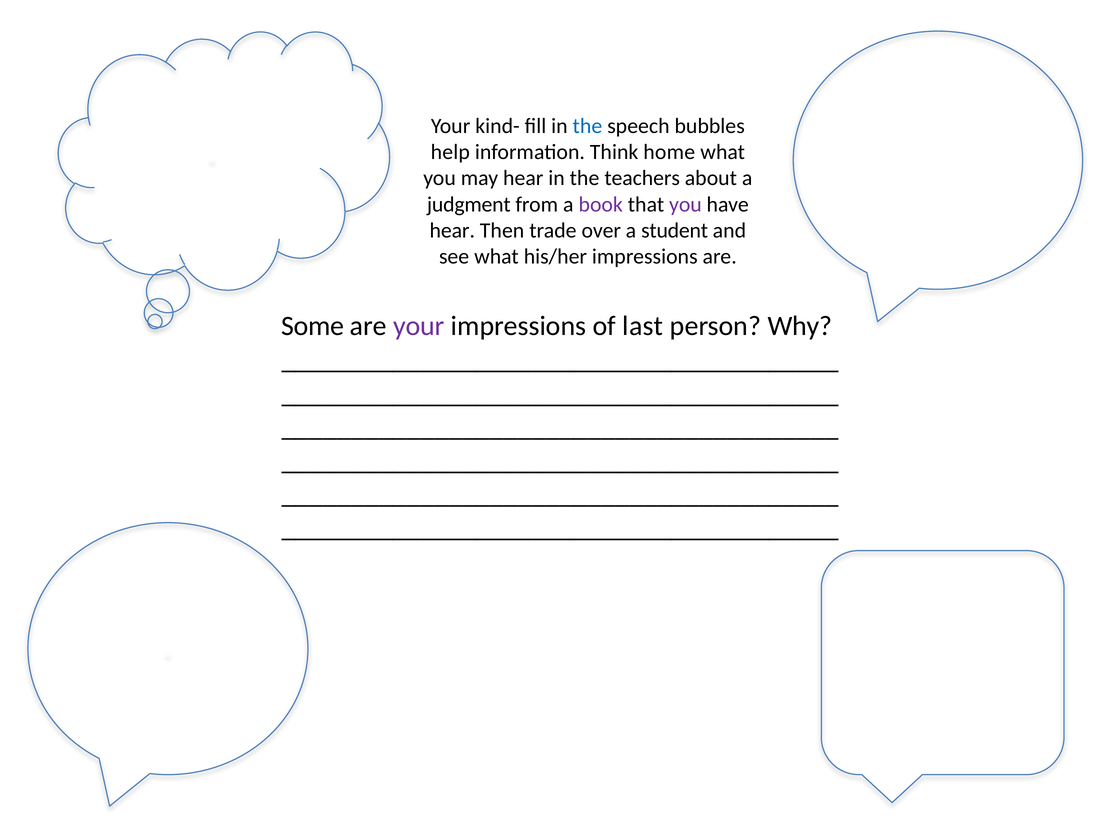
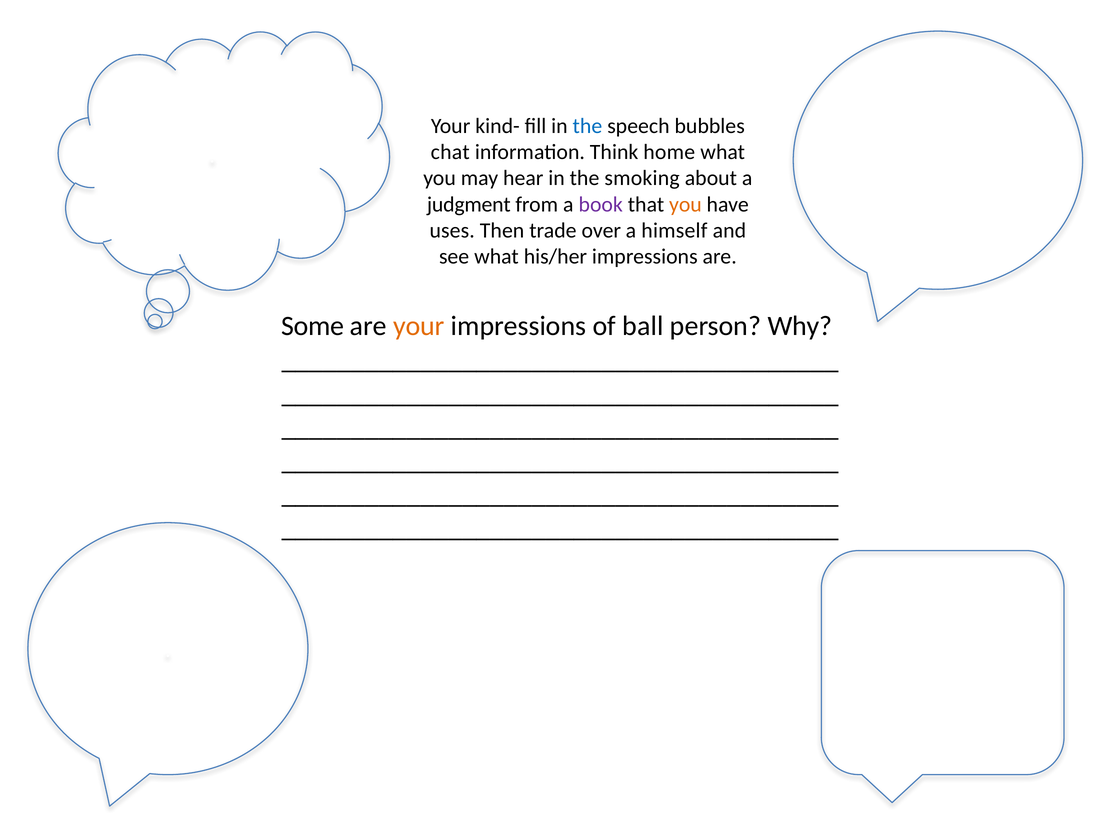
help: help -> chat (450, 152)
teachers: teachers -> smoking (642, 178)
you colour: purple -> orange (685, 204)
hear: hear -> uses (452, 230)
student: student -> himself (674, 230)
your colour: purple -> orange (419, 326)
last: last -> ball (643, 326)
